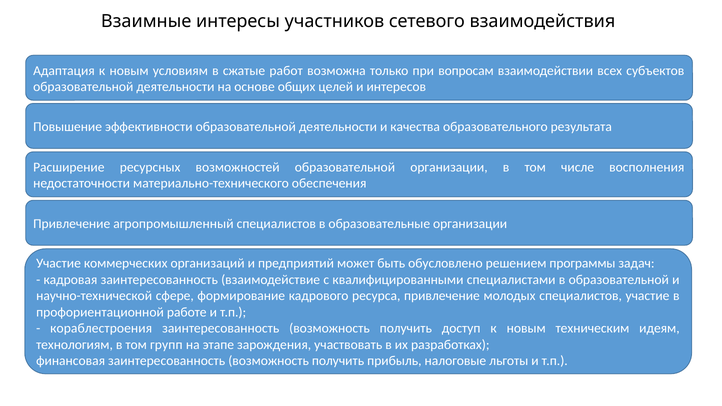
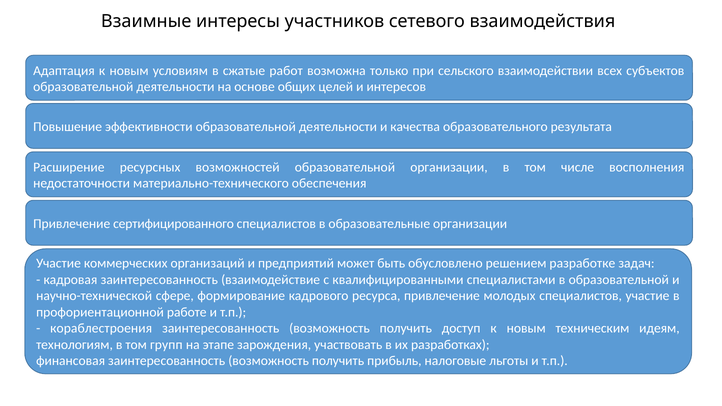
вопросам: вопросам -> сельского (466, 71)
агропромышленный: агропромышленный -> сертифицированного (174, 224)
программы: программы -> разработке (582, 264)
